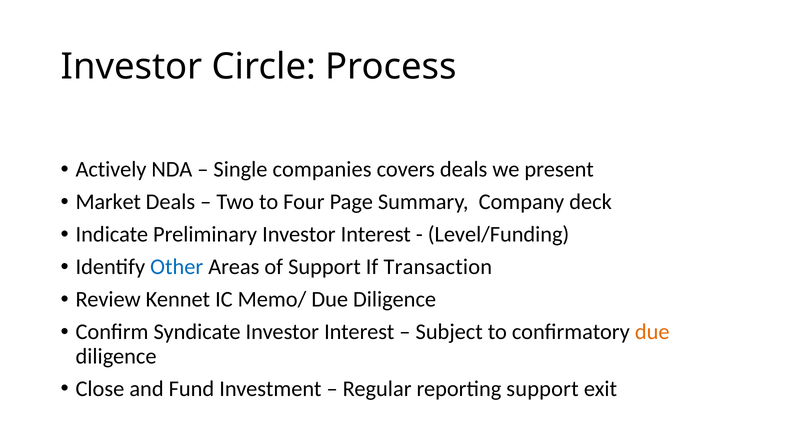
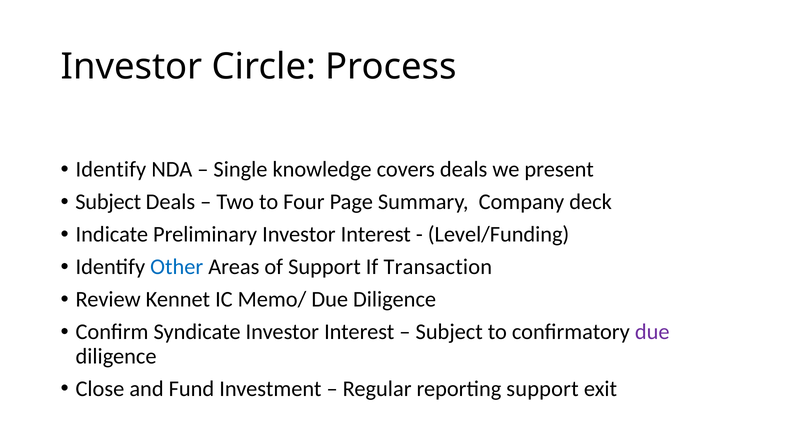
Actively: Actively -> Identify (111, 169)
companies: companies -> knowledge (322, 169)
Market: Market -> Subject (108, 202)
due colour: orange -> purple (652, 332)
